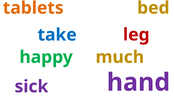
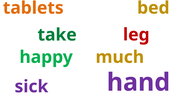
take colour: blue -> green (57, 35)
